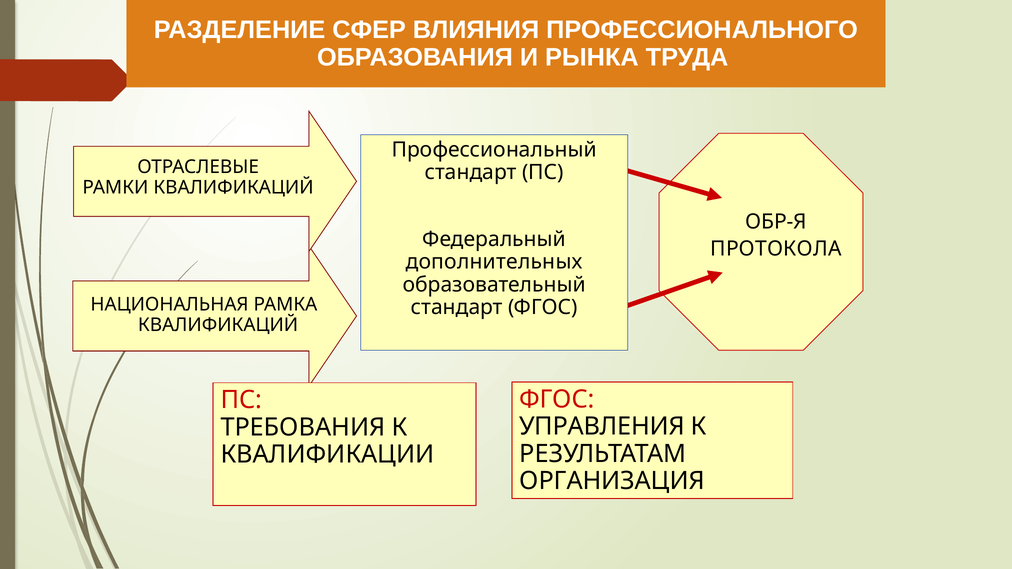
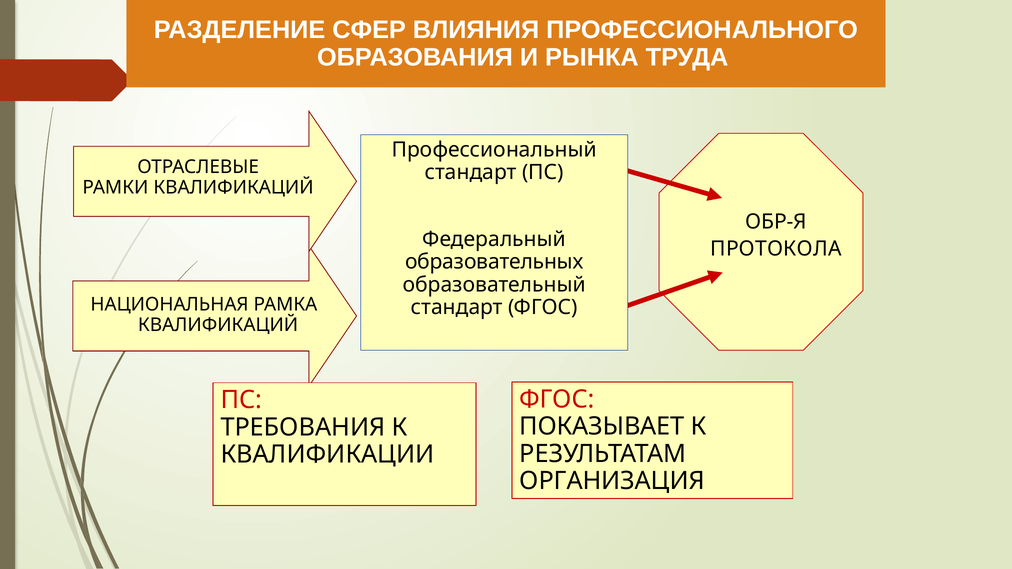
дополнительных: дополнительных -> образовательных (494, 262)
УПРАВЛЕНИЯ: УПРАВЛЕНИЯ -> ПОКАЗЫВАЕТ (602, 427)
